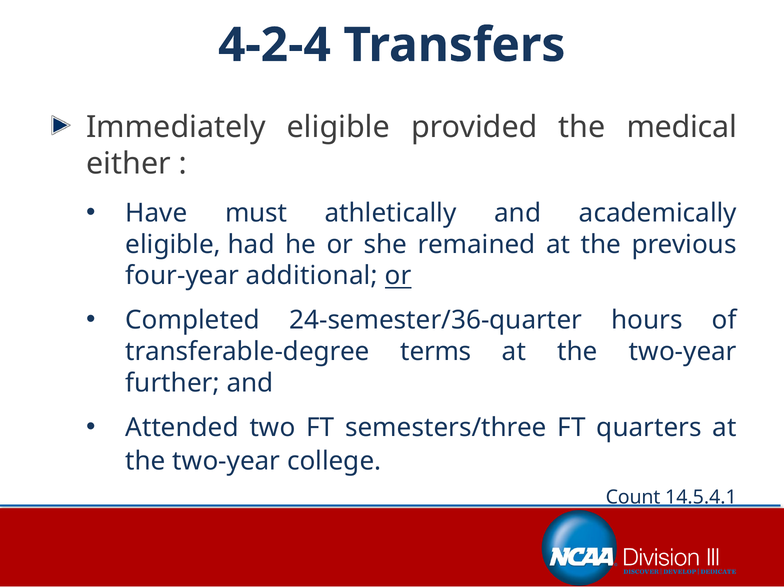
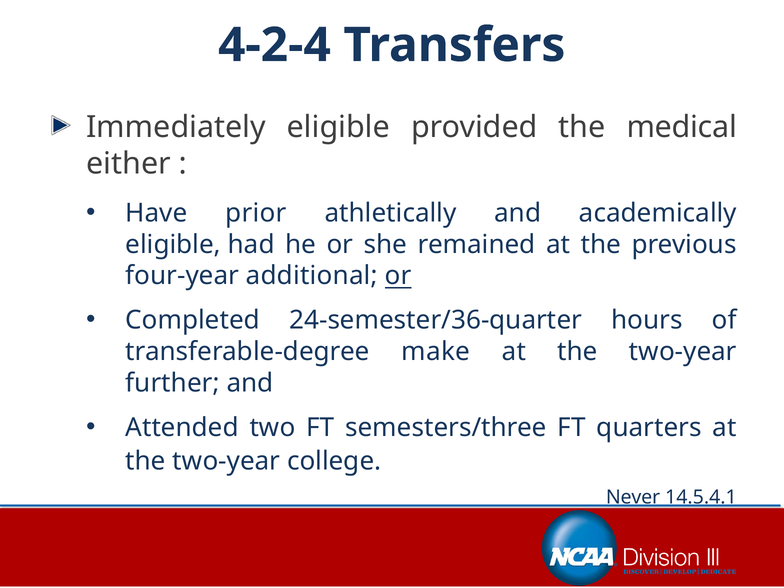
must: must -> prior (256, 213)
terms: terms -> make (436, 352)
Count: Count -> Never (633, 497)
